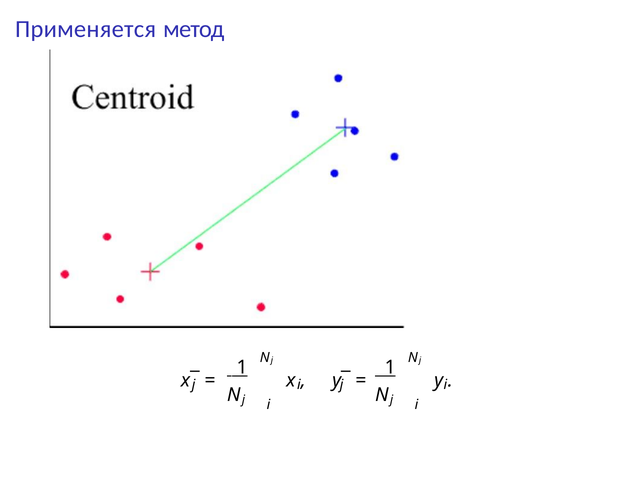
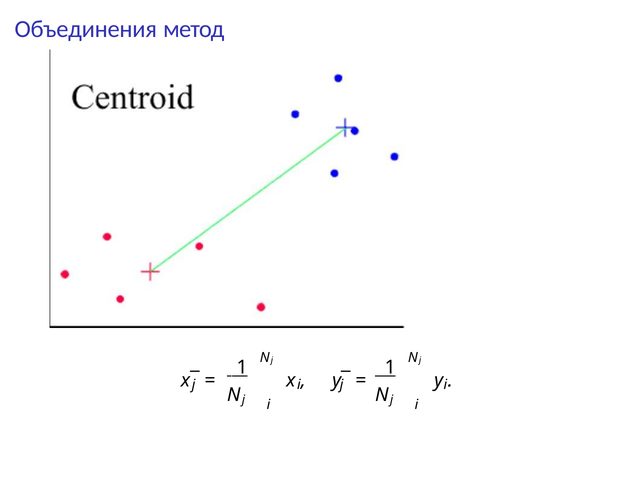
Применяется: Применяется -> Объединения (86, 29)
